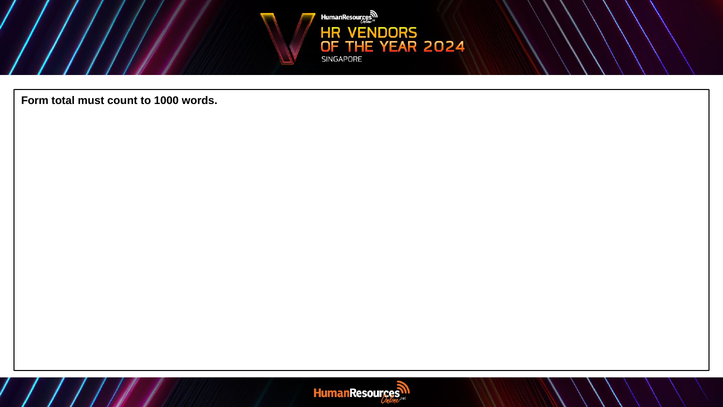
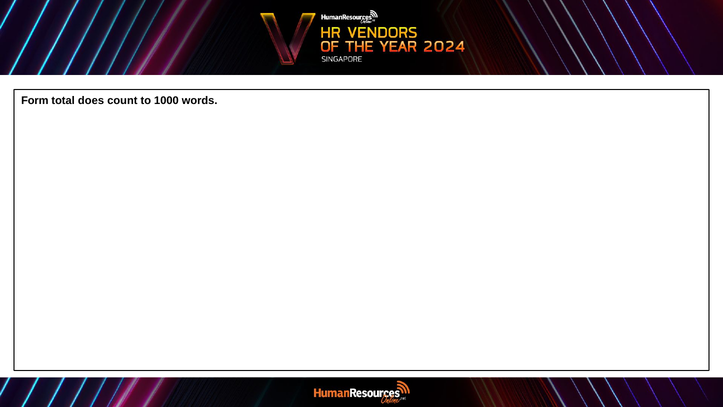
must: must -> does (91, 100)
